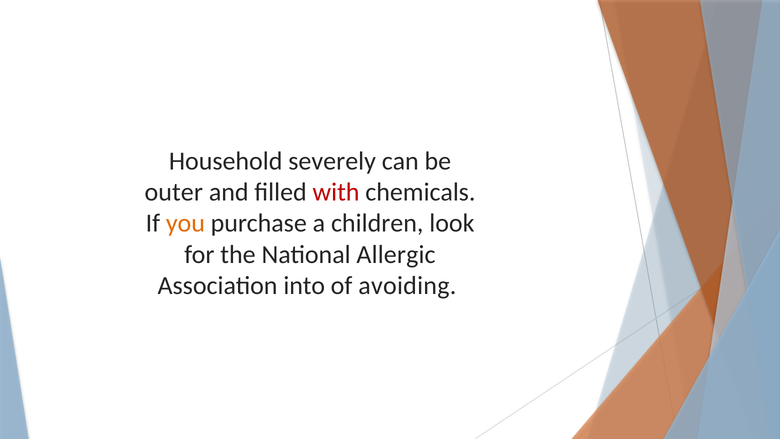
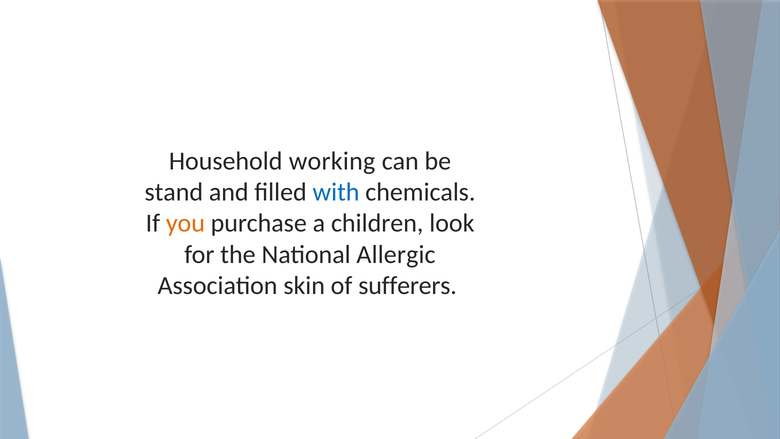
severely: severely -> working (332, 161)
outer: outer -> stand (174, 192)
with colour: red -> blue (336, 192)
into: into -> skin (304, 286)
avoiding: avoiding -> sufferers (408, 286)
